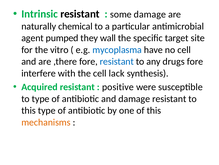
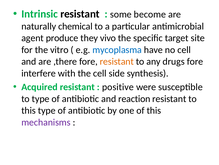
some damage: damage -> become (150, 14)
pumped: pumped -> produce (62, 38)
wall: wall -> vivo (108, 38)
resistant colour: blue -> orange (117, 61)
lack: lack -> side (117, 73)
and damage: damage -> reaction (134, 98)
mechanisms colour: orange -> purple (46, 122)
